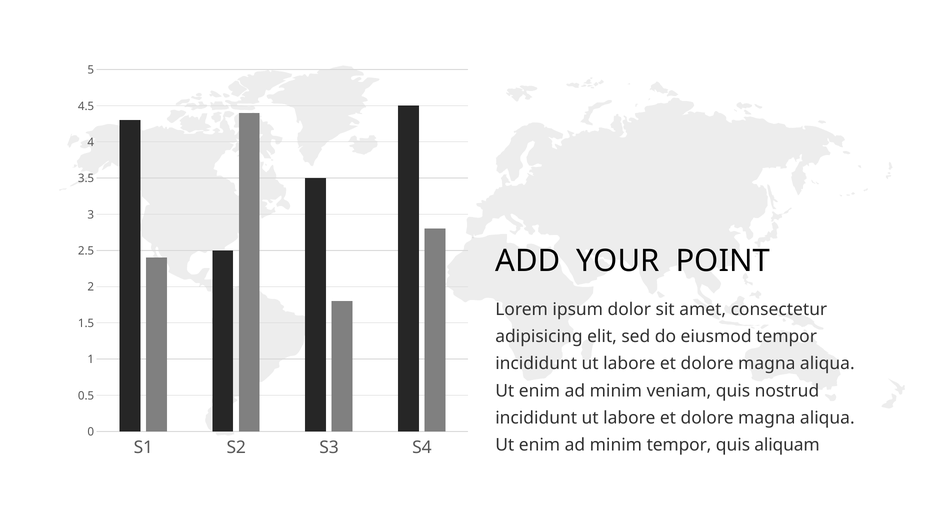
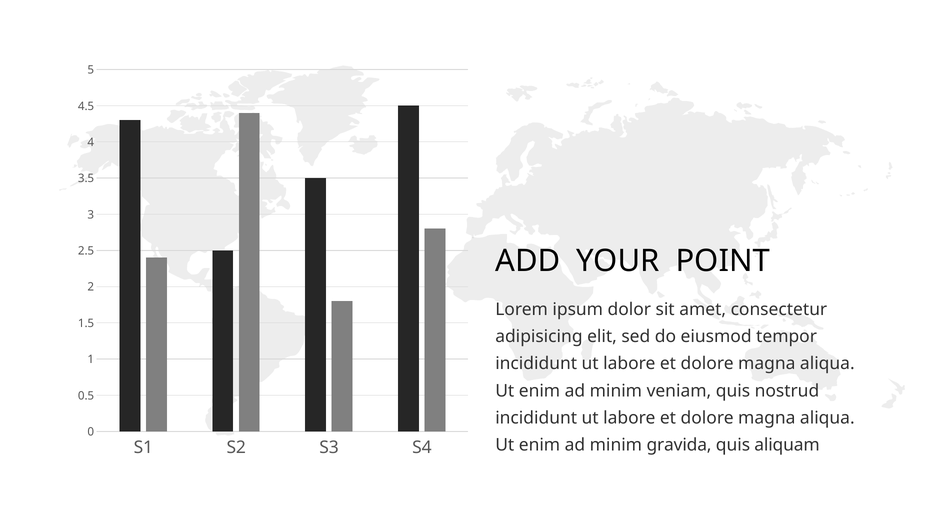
minim tempor: tempor -> gravida (679, 445)
